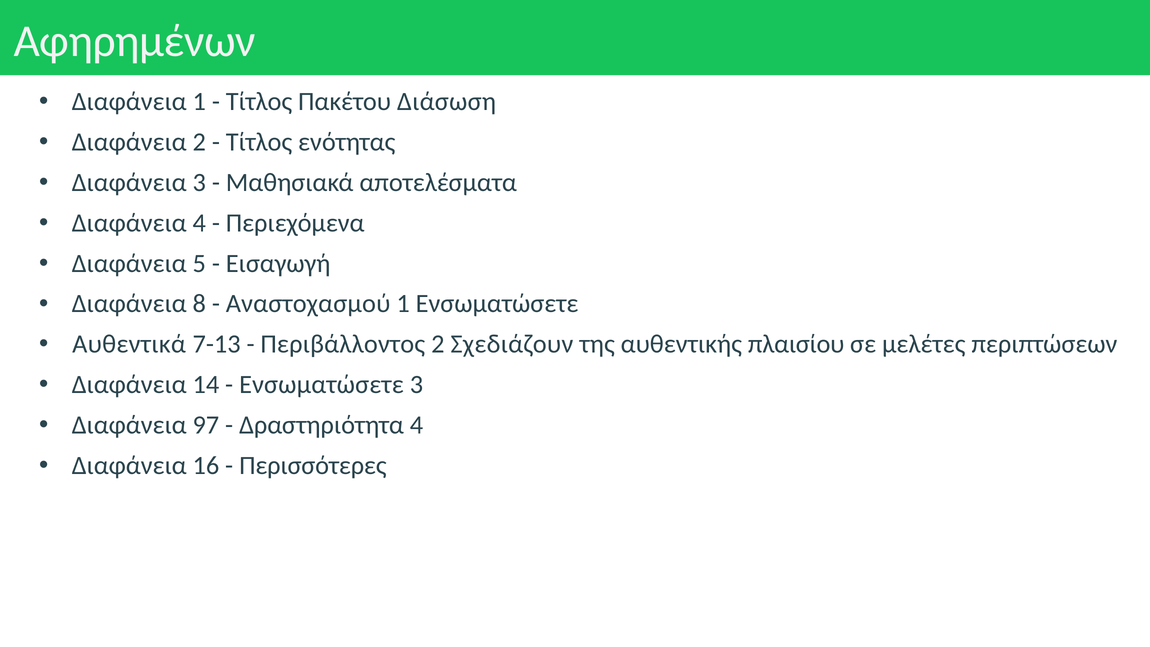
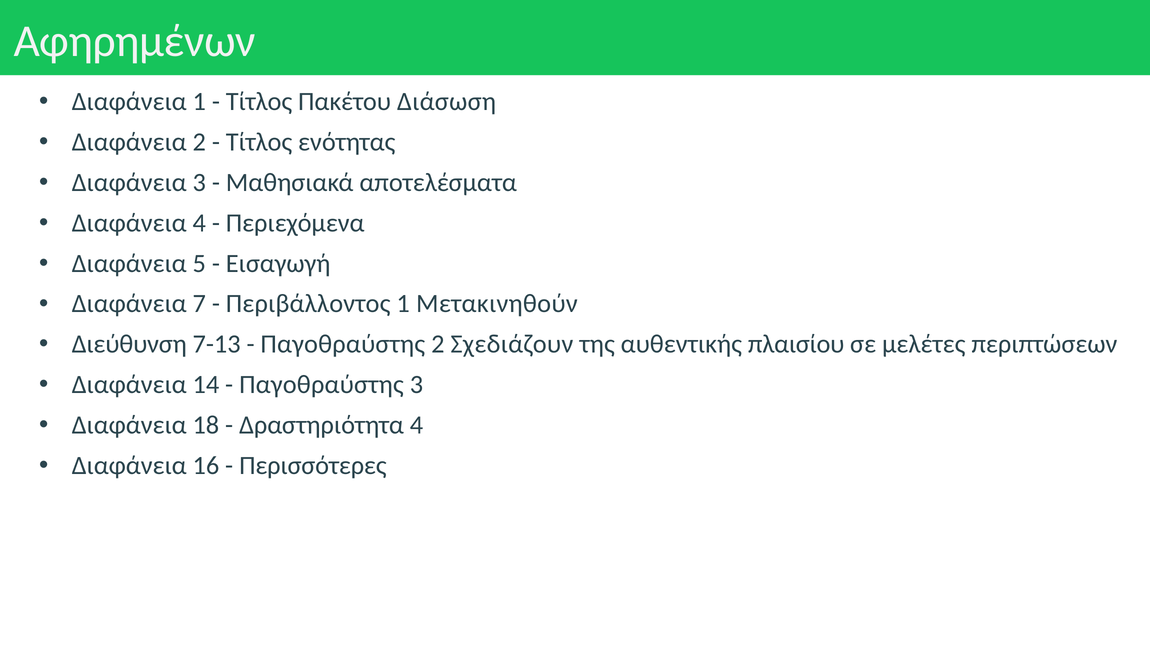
8: 8 -> 7 (199, 304)
Αναστοχασμού: Αναστοχασμού -> Περιβάλλοντος (308, 304)
1 Ενσωματώσετε: Ενσωματώσετε -> Μετακινηθούν (497, 304)
Αυθεντικά: Αυθεντικά -> Διεύθυνση (129, 344)
Περιβάλλοντος: Περιβάλλοντος -> Παγοθραύστης (343, 344)
Ενσωματώσετε: Ενσωματώσετε -> Παγοθραύστης (321, 385)
97: 97 -> 18 (206, 425)
